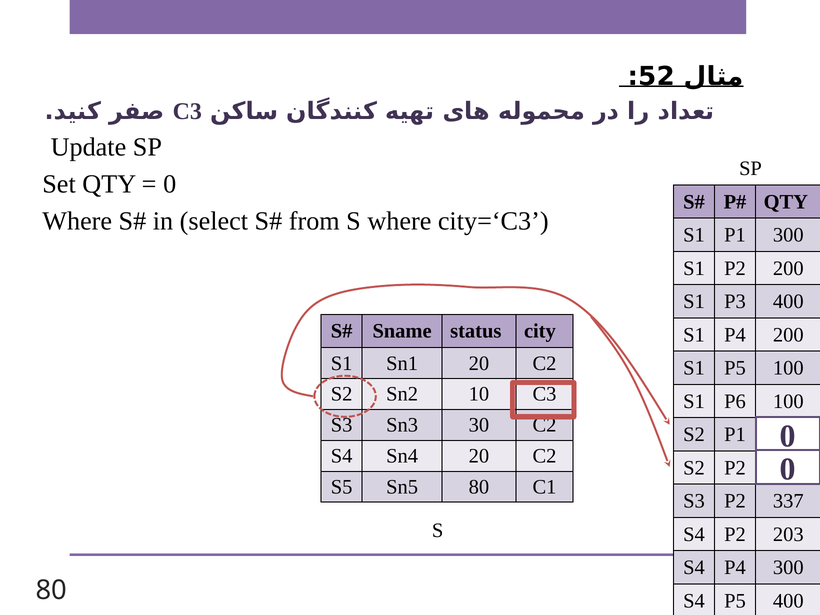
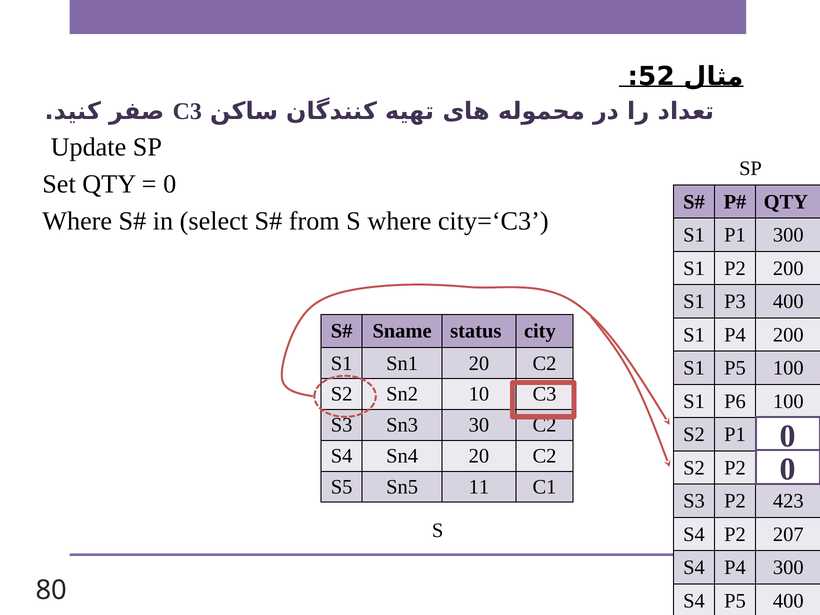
Sn5 80: 80 -> 11 (479, 487)
337: 337 -> 423 (788, 501)
203: 203 -> 207 (788, 534)
